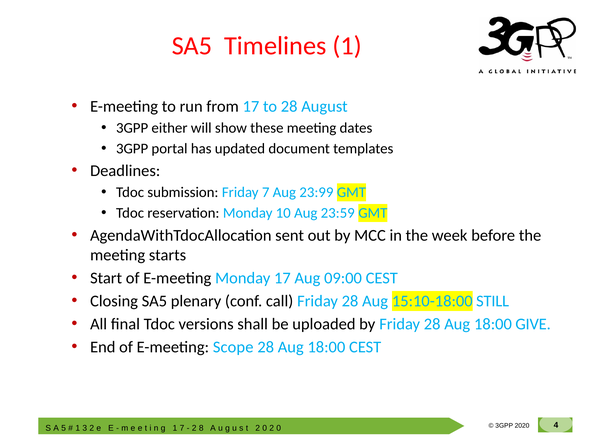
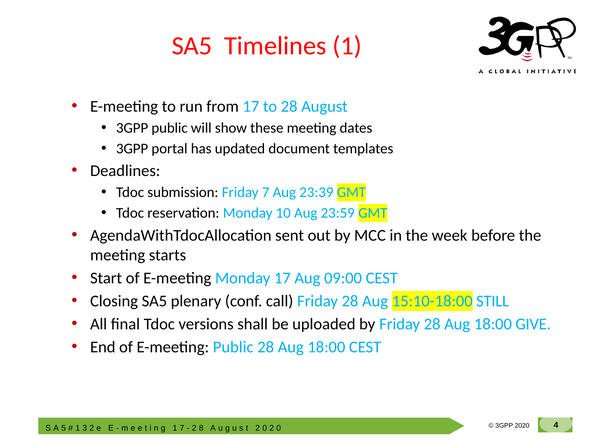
3GPP either: either -> public (170, 128)
23:99: 23:99 -> 23:39 (316, 193)
E-meeting Scope: Scope -> Public (233, 348)
